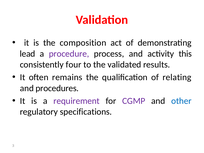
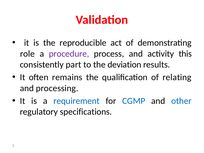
composition: composition -> reproducible (83, 43)
lead: lead -> role (27, 54)
four: four -> part (73, 65)
validated: validated -> deviation (124, 65)
procedures: procedures -> processing (57, 88)
requirement colour: purple -> blue (77, 101)
CGMP colour: purple -> blue (134, 101)
